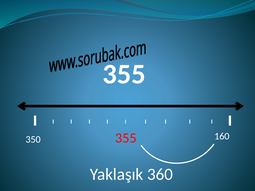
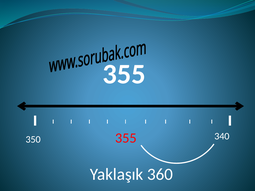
160: 160 -> 340 (222, 136)
